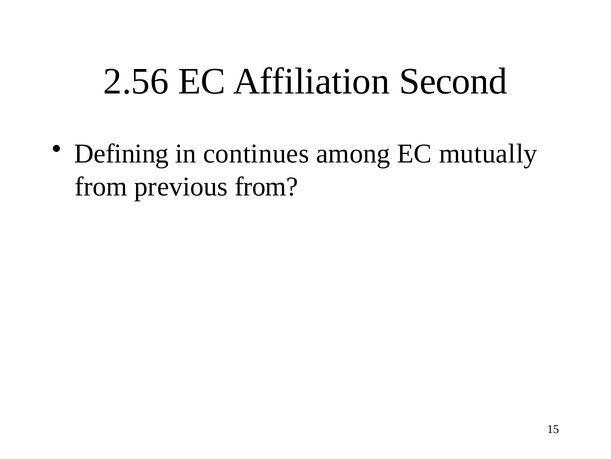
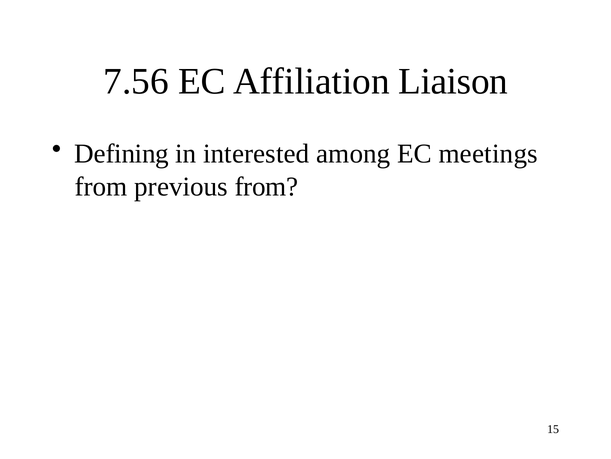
2.56: 2.56 -> 7.56 (136, 82)
Second: Second -> Liaison (453, 82)
continues: continues -> interested (256, 154)
mutually: mutually -> meetings (488, 154)
